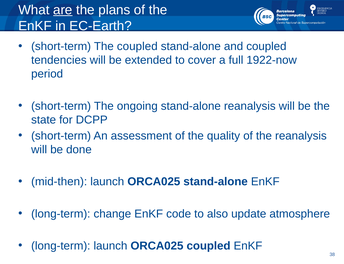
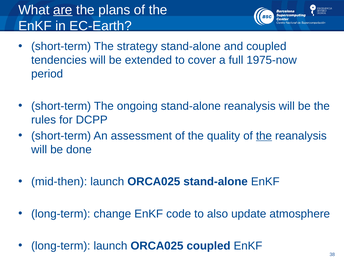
The coupled: coupled -> strategy (137, 46)
1922-now: 1922-now -> 1975-now (272, 60)
state: state -> rules (44, 120)
the underline: none -> present (264, 136)
